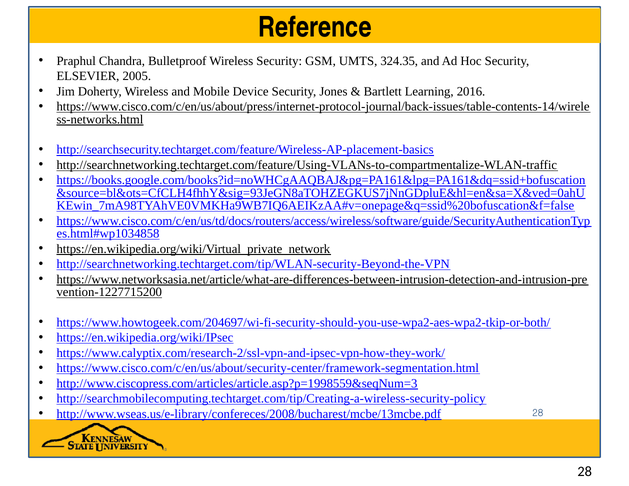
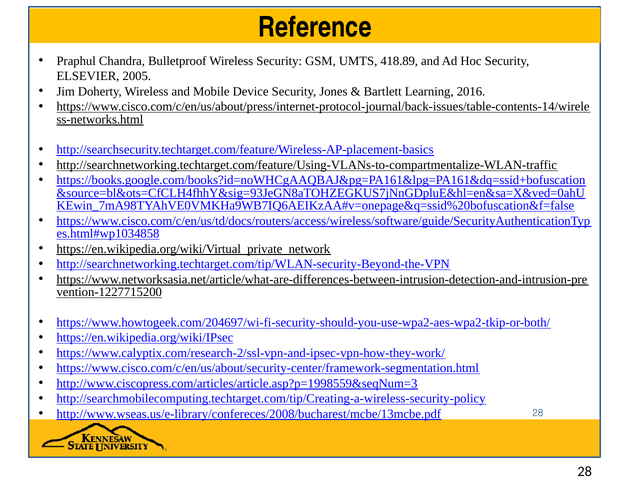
324.35: 324.35 -> 418.89 (399, 61)
